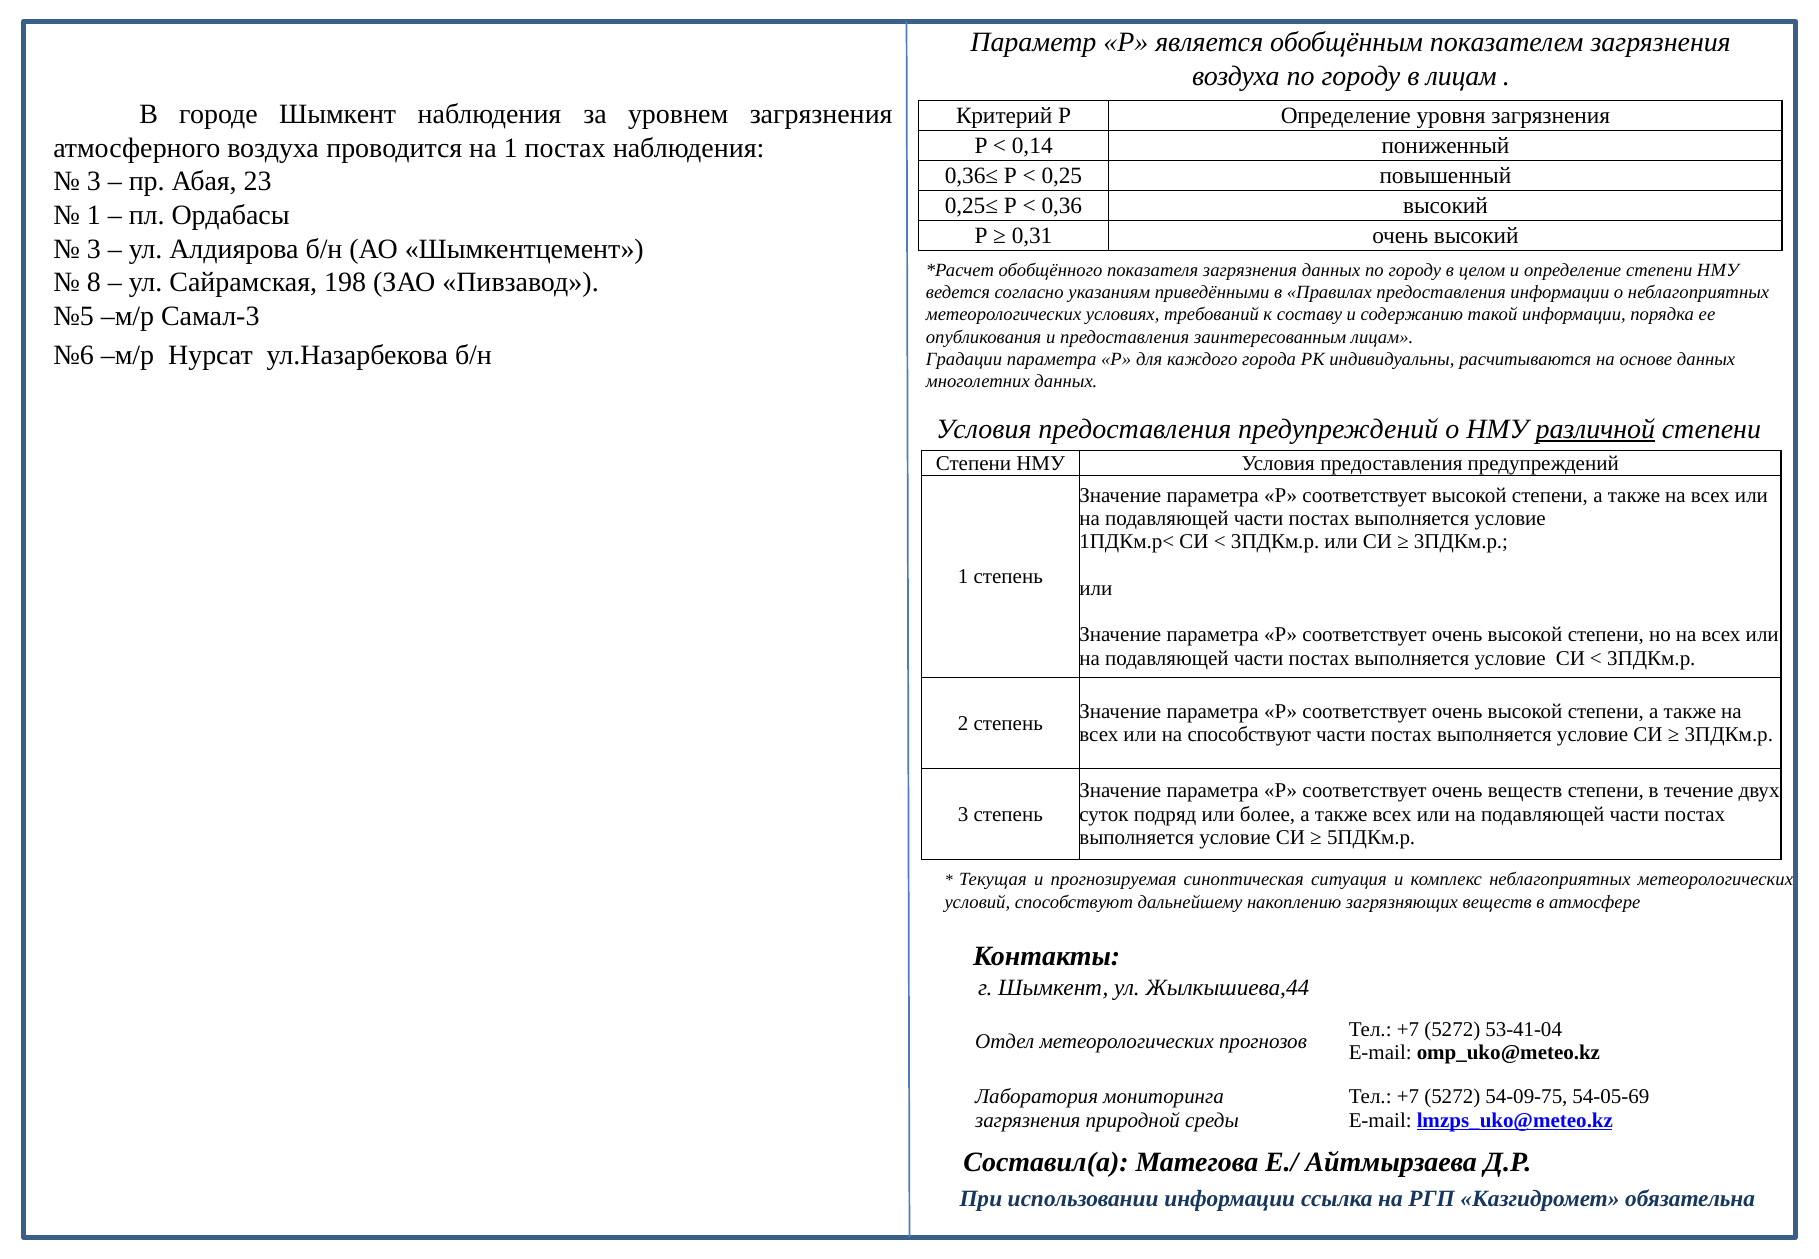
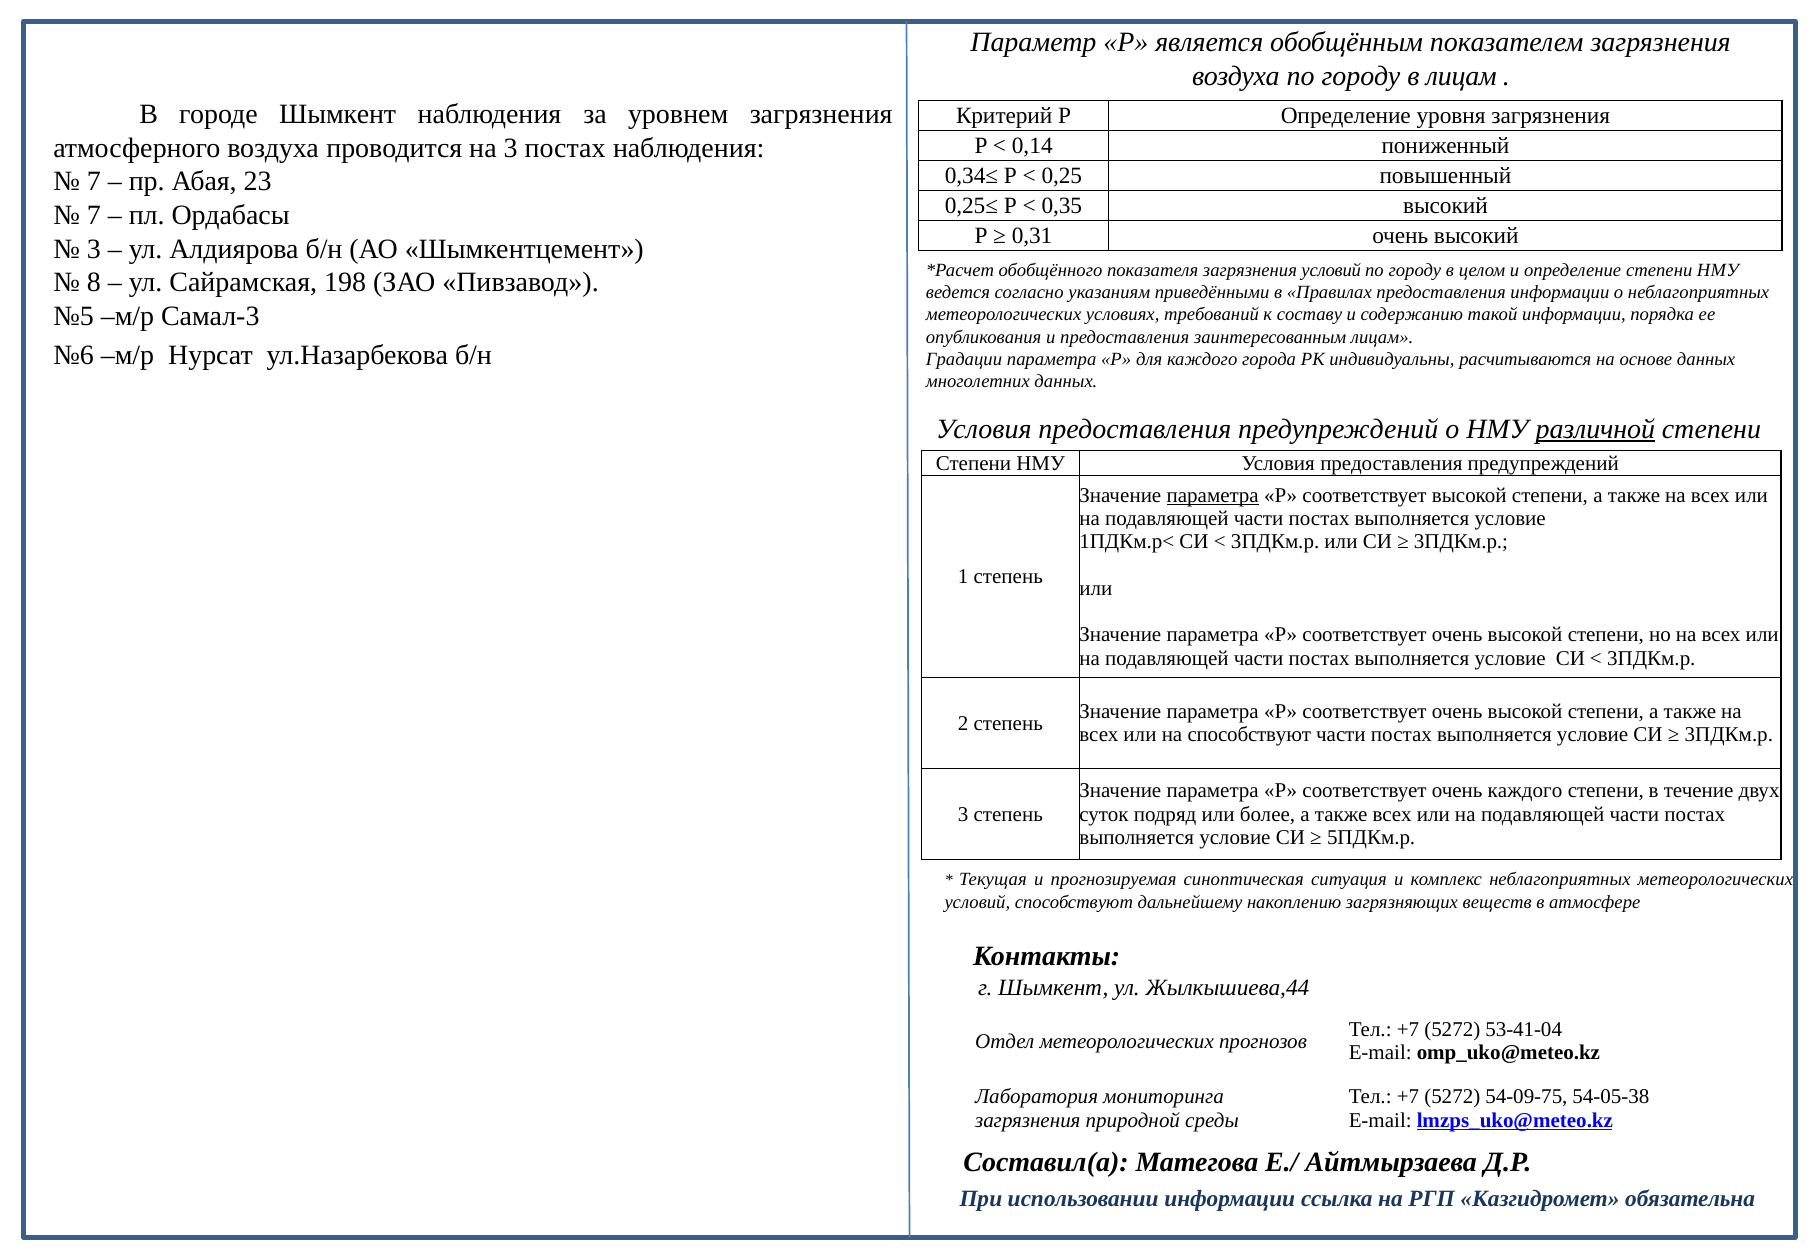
на 1: 1 -> 3 (511, 148)
0,36≤: 0,36≤ -> 0,34≤ (972, 175)
3: 3 -> 7 (94, 182)
0,36: 0,36 -> 0,35 (1062, 205)
1: 1 -> 7 (94, 215)
загрязнения данных: данных -> условий (1331, 270)
параметра underline: none -> present (1213, 495)
очень веществ: веществ -> каждого (1525, 791)
54-05-69: 54-05-69 -> 54-05-38 (1611, 1097)
